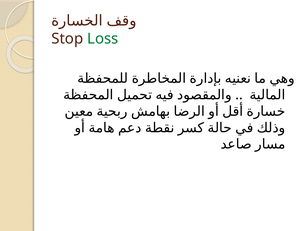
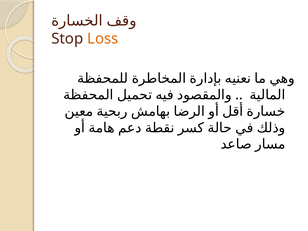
Loss colour: green -> orange (103, 39)
